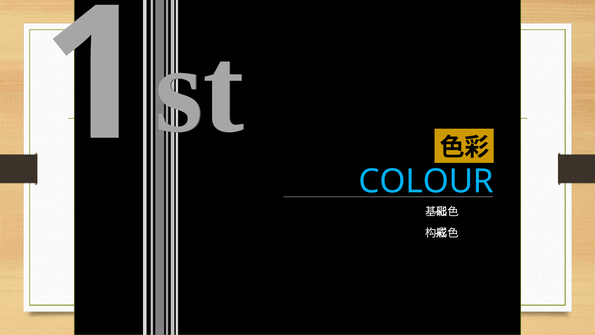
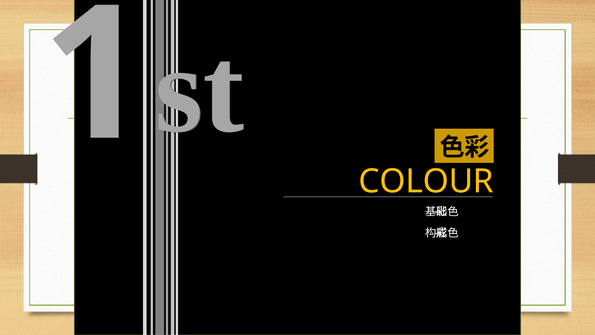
COLOUR colour: light blue -> yellow (426, 181)
